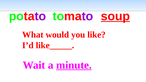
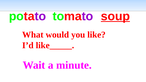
minute underline: present -> none (74, 65)
